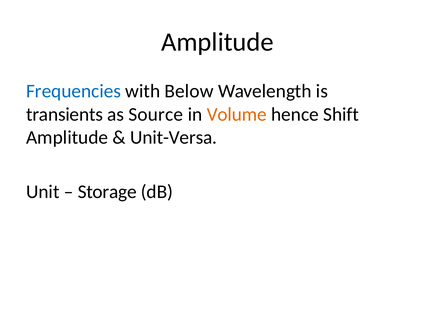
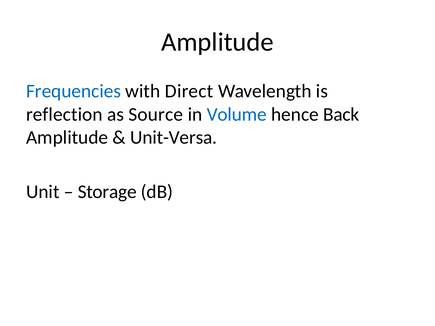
Below: Below -> Direct (189, 91)
transients: transients -> reflection (64, 114)
Volume colour: orange -> blue (237, 114)
Shift: Shift -> Back (341, 114)
